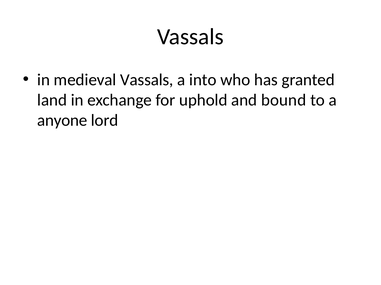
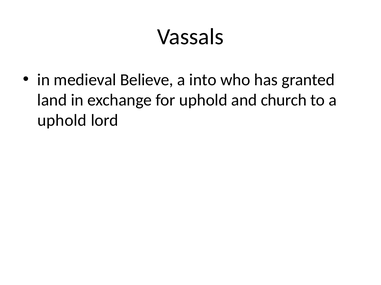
medieval Vassals: Vassals -> Believe (147, 80)
bound: bound -> church (284, 100)
anyone: anyone -> uphold (62, 121)
